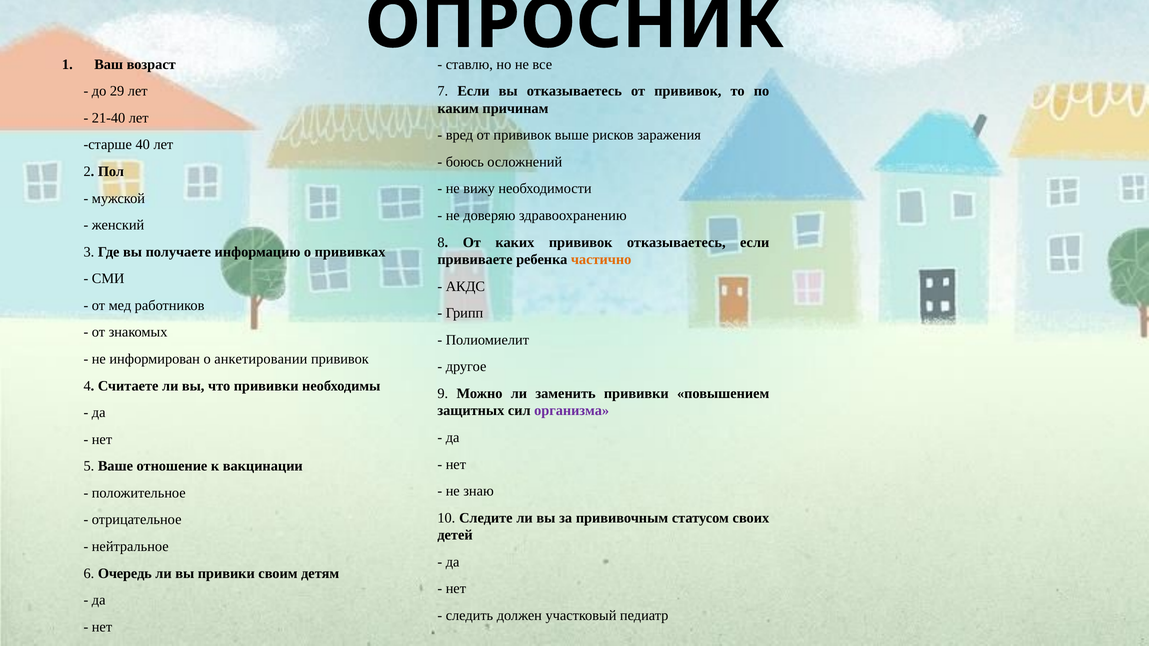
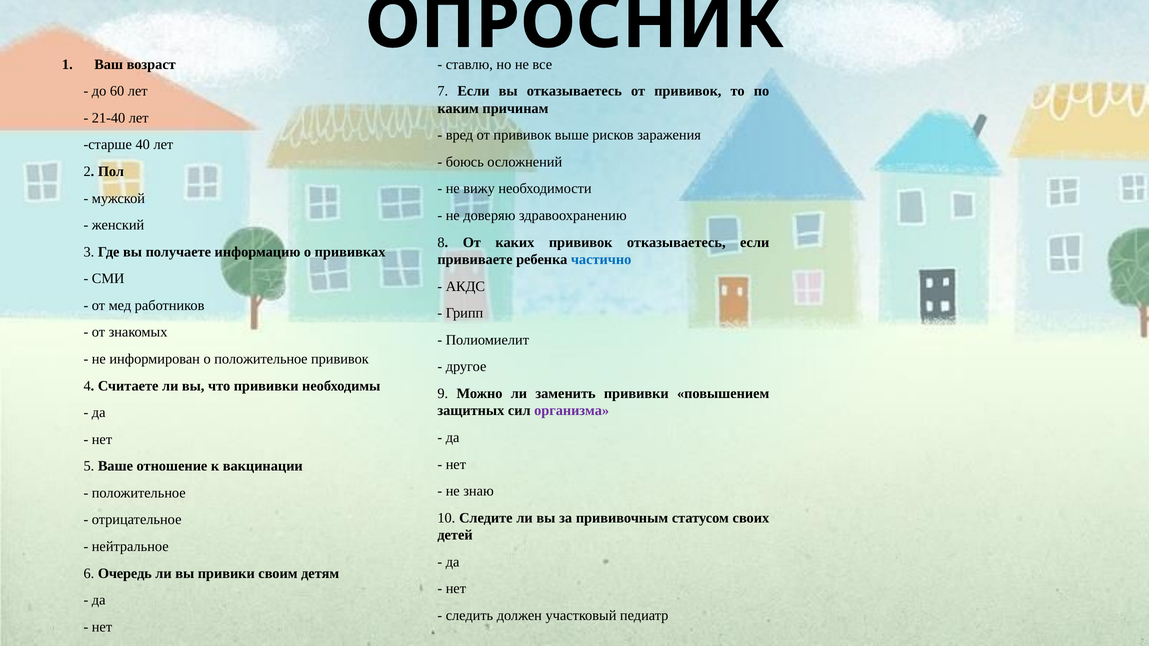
29: 29 -> 60 (117, 91)
частично colour: orange -> blue (601, 260)
о анкетировании: анкетировании -> положительное (261, 359)
